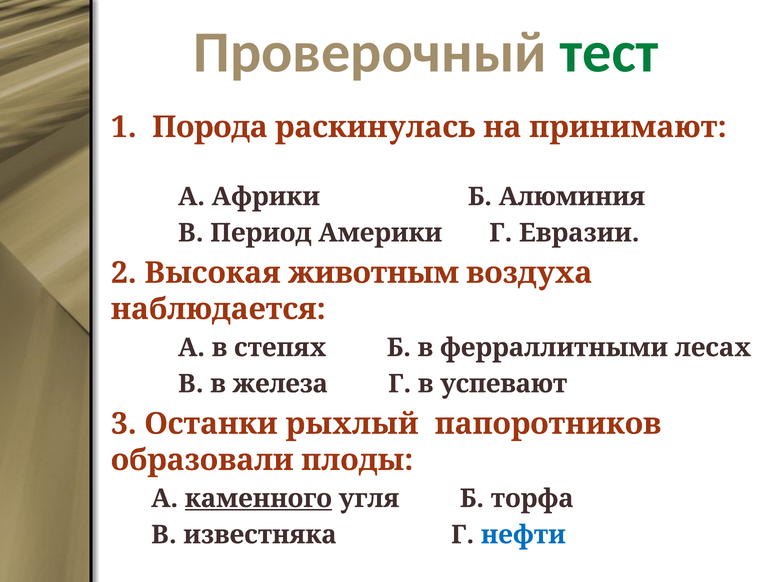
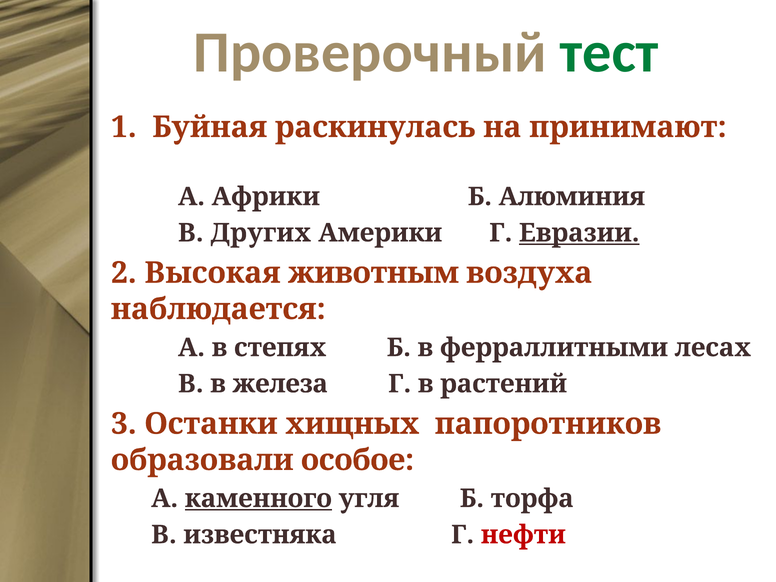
Порода: Порода -> Буйная (210, 127)
Период: Период -> Других (261, 233)
Евразии underline: none -> present (579, 233)
успевают: успевают -> растений (504, 384)
рыхлый: рыхлый -> хищных (352, 424)
плоды: плоды -> особое (358, 460)
нефти colour: blue -> red (523, 535)
